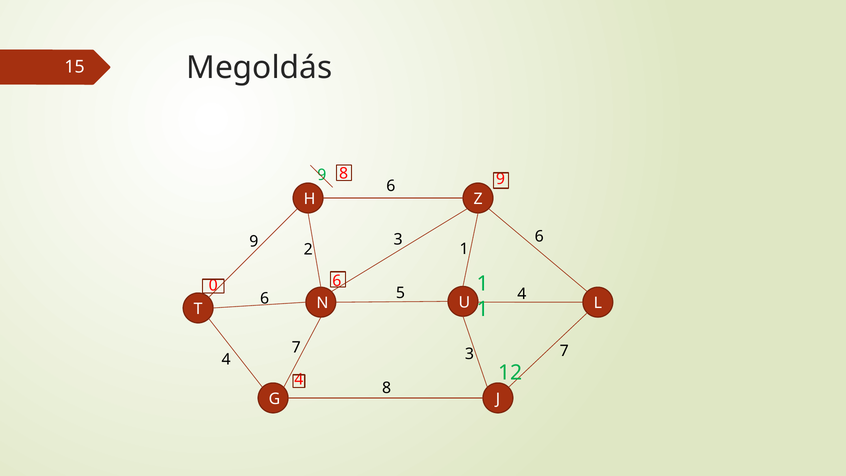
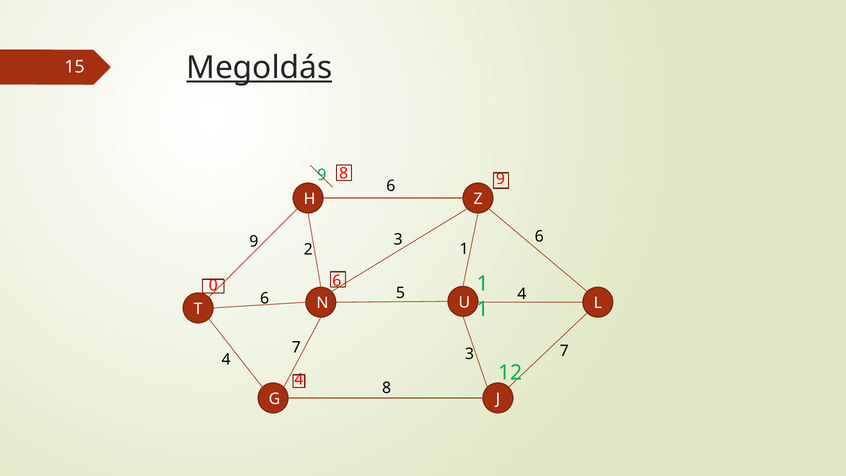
Megoldás underline: none -> present (259, 68)
